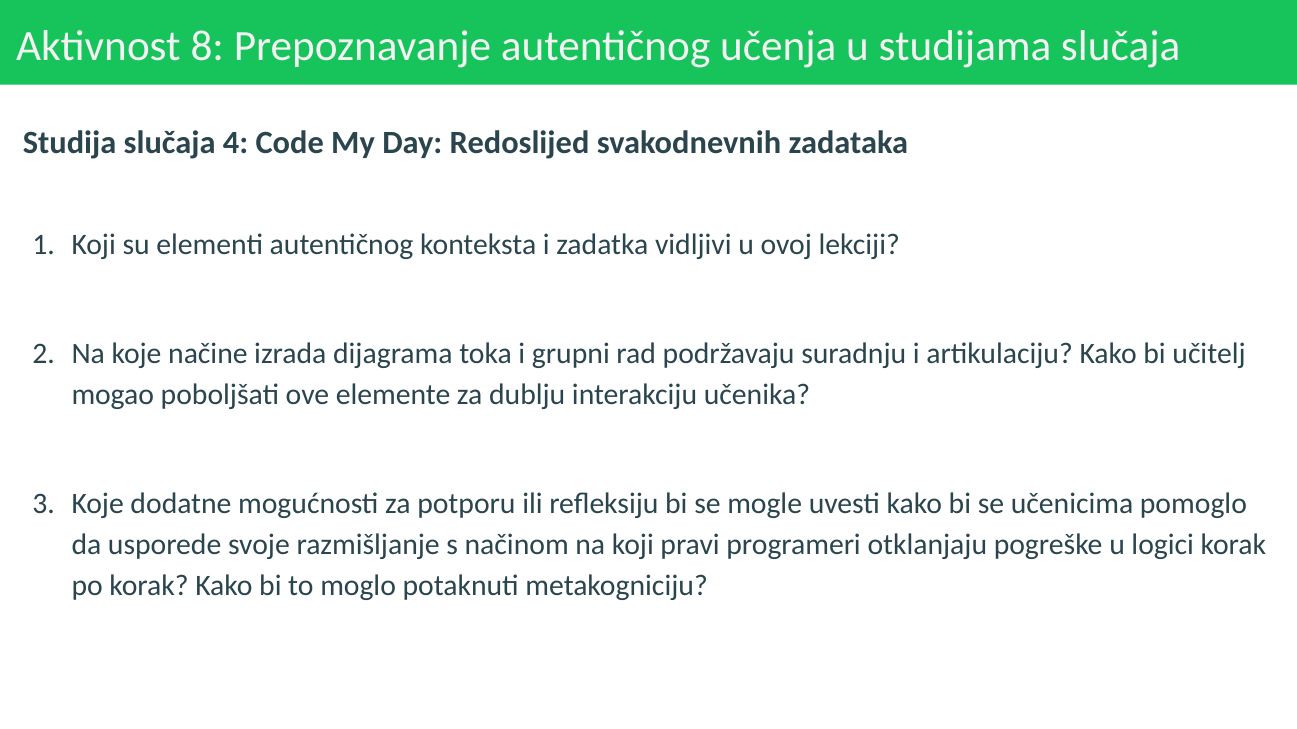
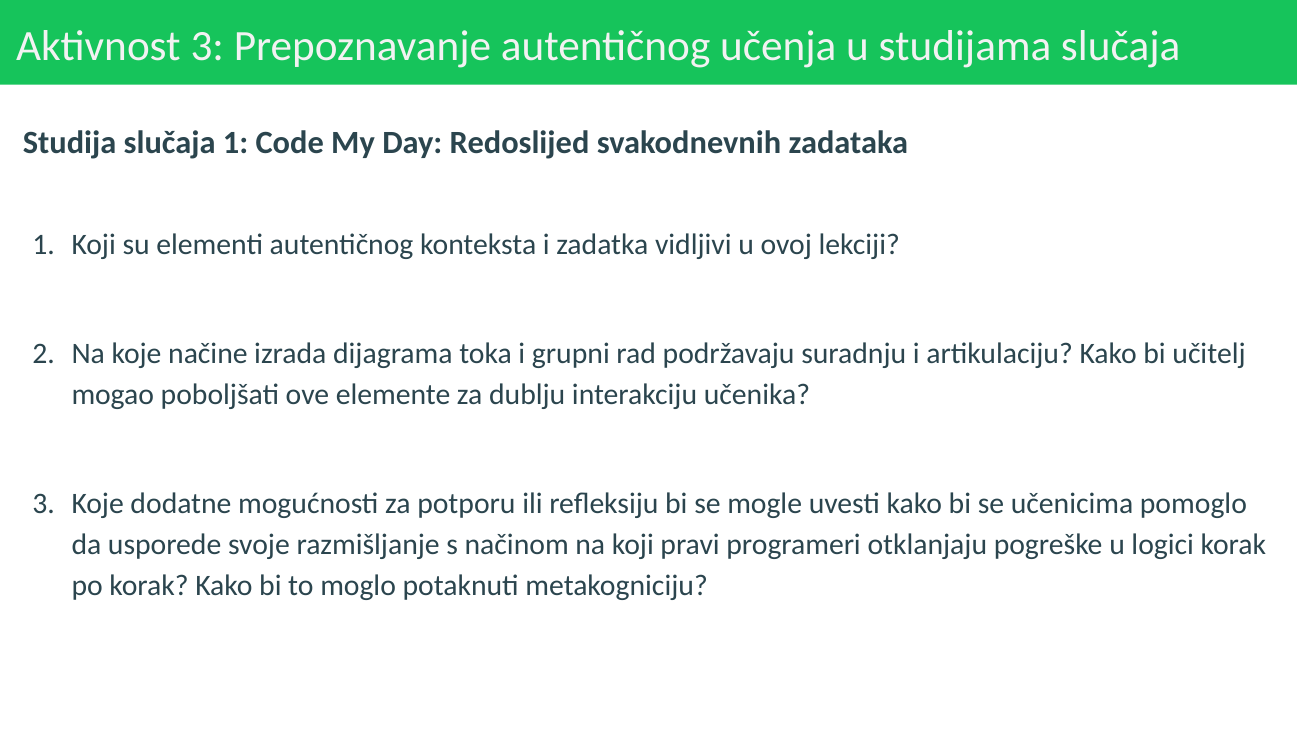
Aktivnost 8: 8 -> 3 (207, 46)
slučaja 4: 4 -> 1 (236, 143)
